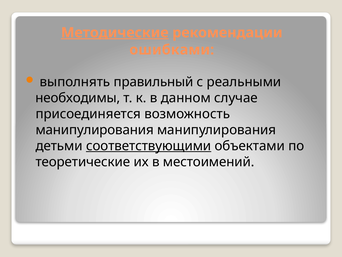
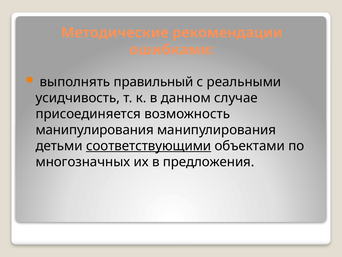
Методические underline: present -> none (115, 33)
необходимы: необходимы -> усидчивость (78, 98)
теоретические: теоретические -> многозначных (83, 162)
местоимений: местоимений -> предложения (209, 162)
